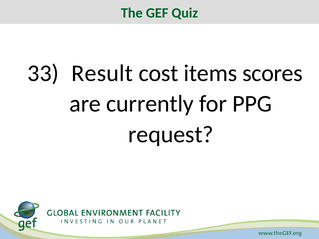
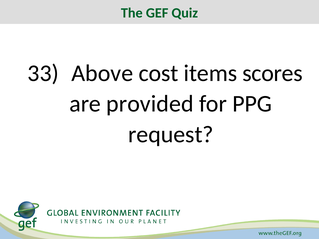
Result: Result -> Above (102, 73)
currently: currently -> provided (150, 104)
